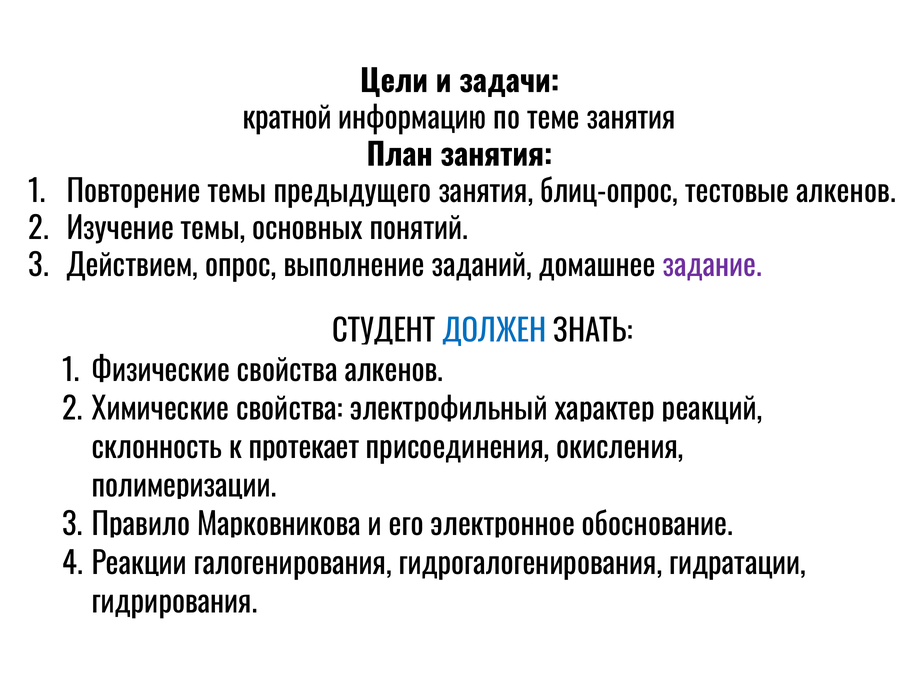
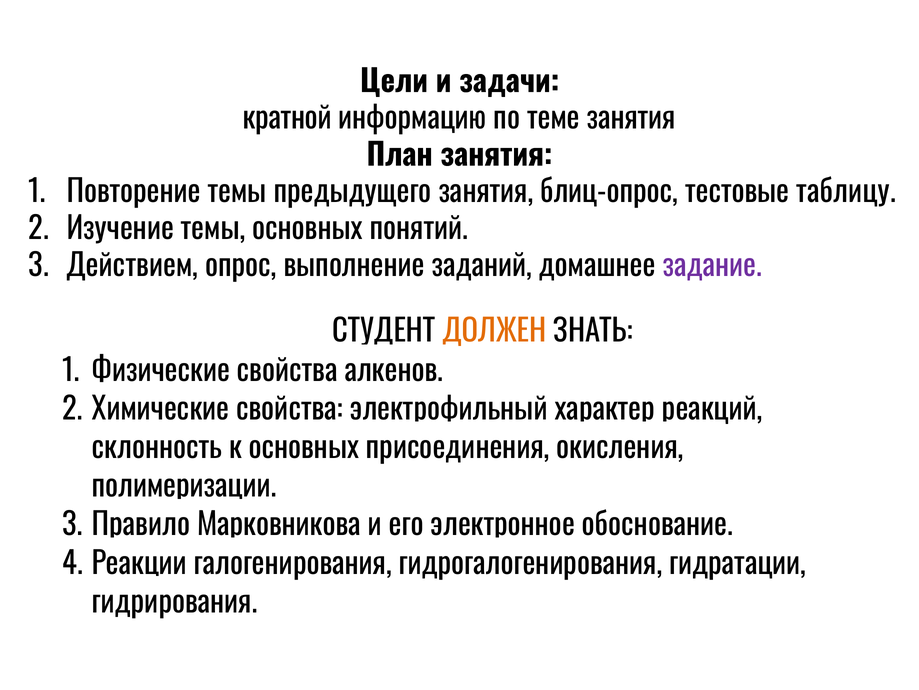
тестовые алкенов: алкенов -> таблицу (846, 192)
ДОЛЖЕН colour: blue -> orange (494, 331)
протекает: протекает -> основных (304, 448)
